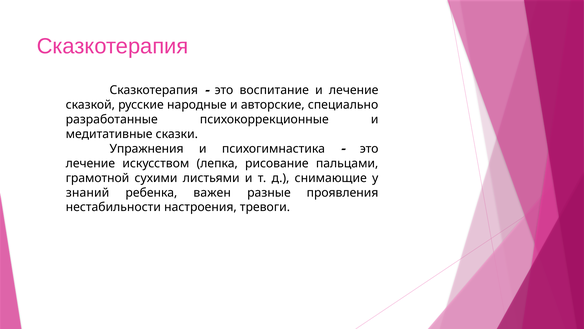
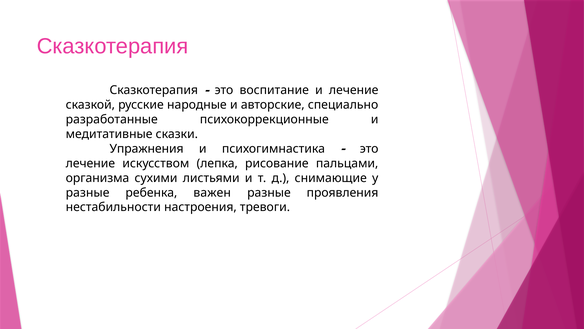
грамотной: грамотной -> организма (97, 178)
знаний: знаний -> разные (88, 192)
